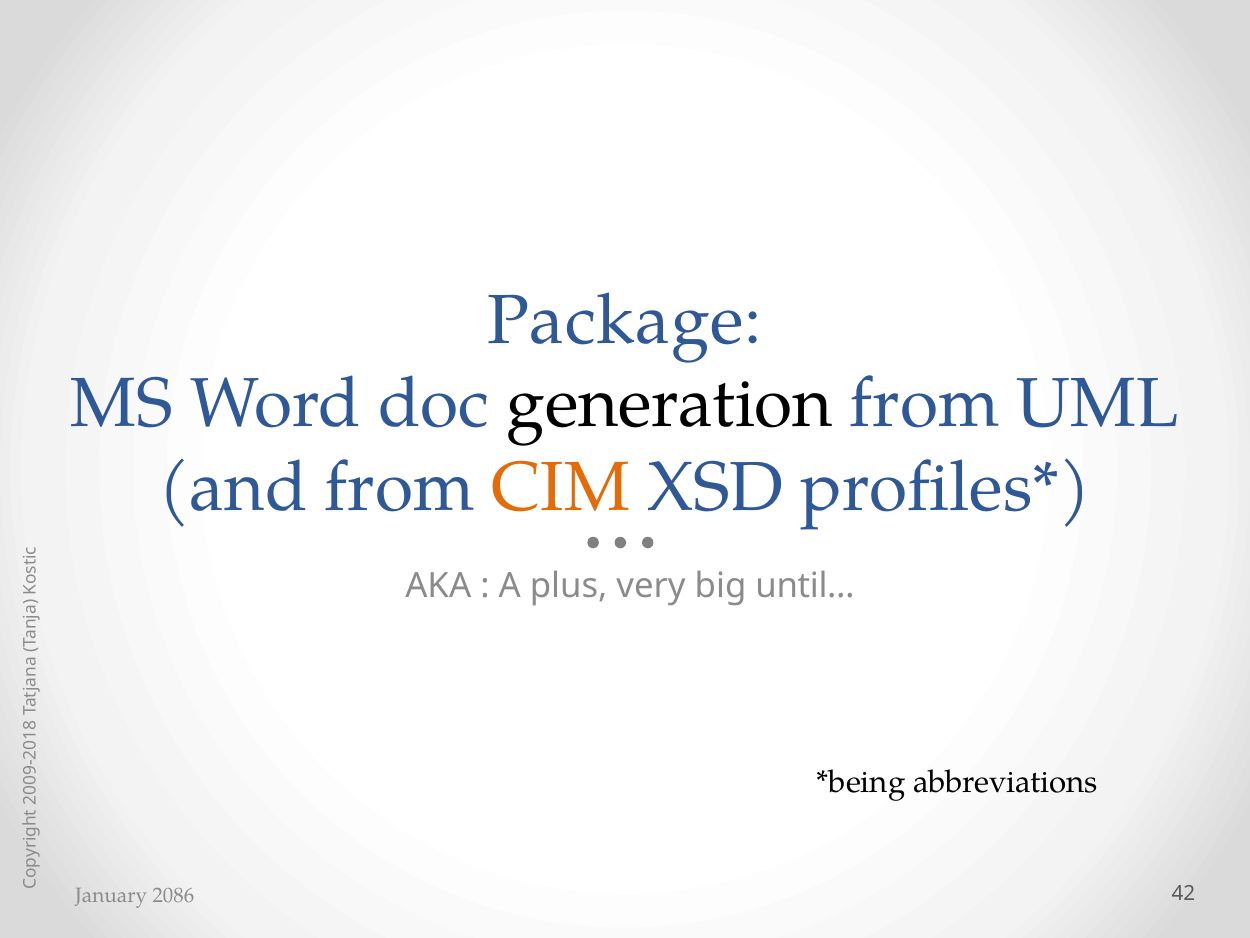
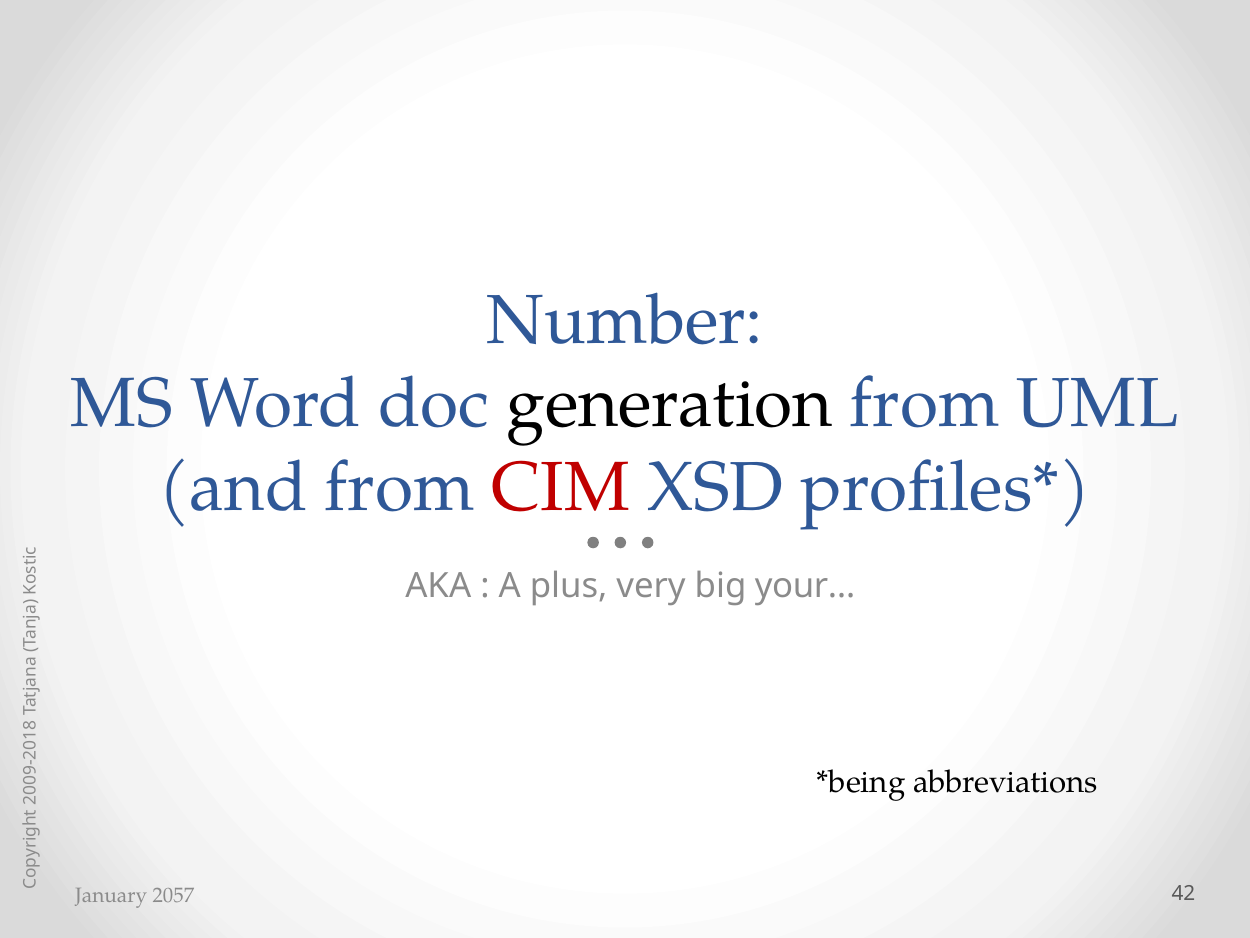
Package: Package -> Number (625, 320)
CIM colour: orange -> red (561, 487)
until…: until… -> your… (805, 586)
2086: 2086 -> 2057 (173, 895)
